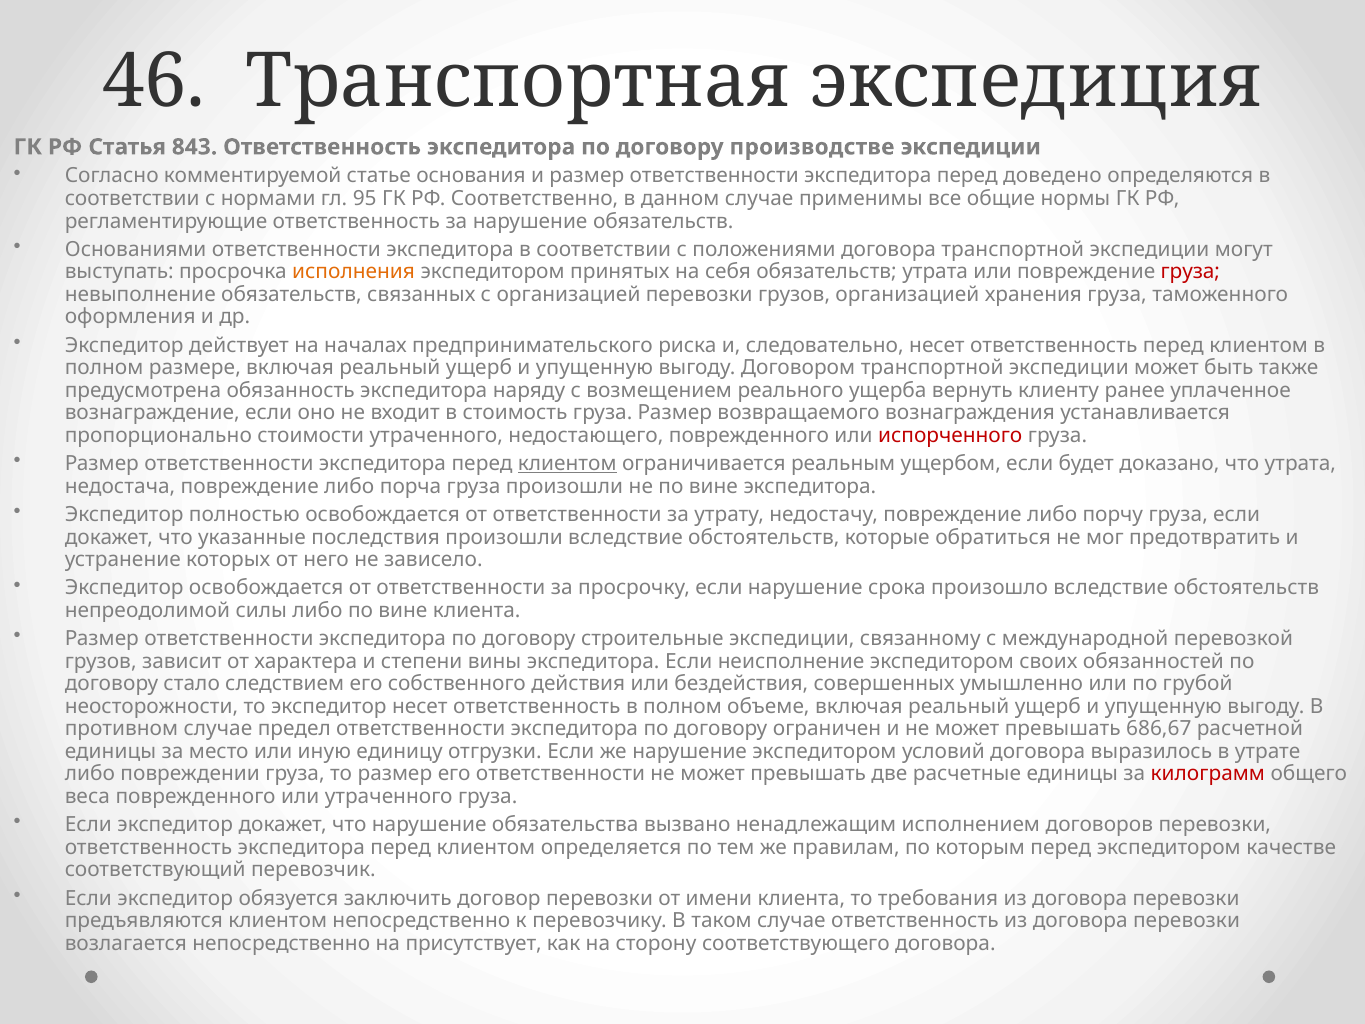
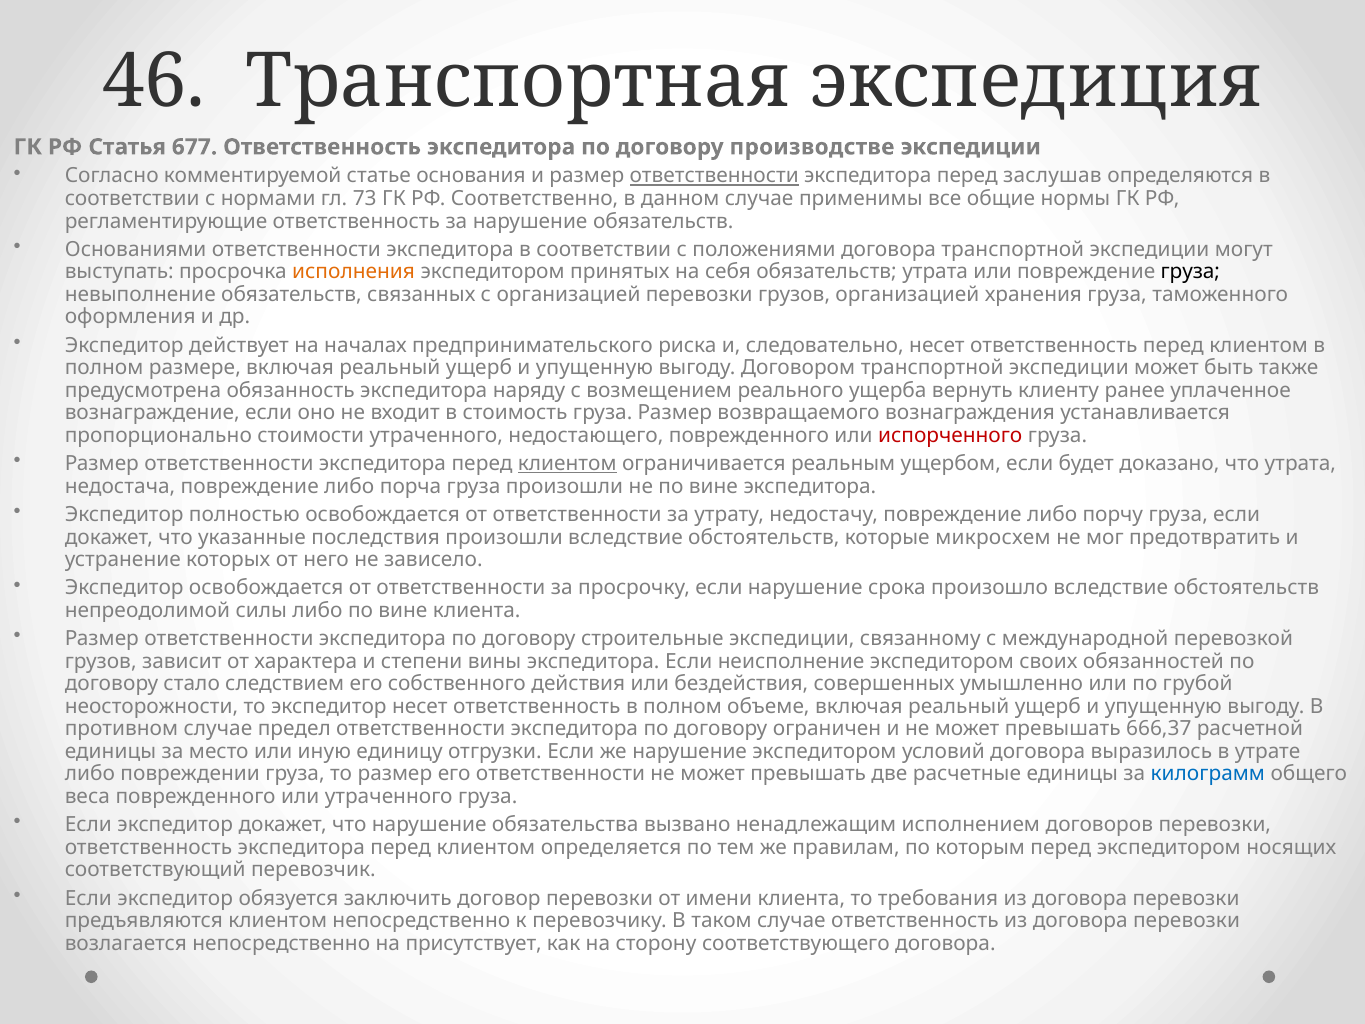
843: 843 -> 677 (195, 147)
ответственности underline: none -> present (714, 176)
доведено: доведено -> заслушав (1052, 176)
95: 95 -> 73 (365, 199)
груза colour: red -> black (1190, 272)
обратиться: обратиться -> микросхем (993, 537)
686,67: 686,67 -> 666,37 (1159, 729)
килограмм colour: red -> blue (1208, 774)
качестве: качестве -> носящих (1291, 847)
